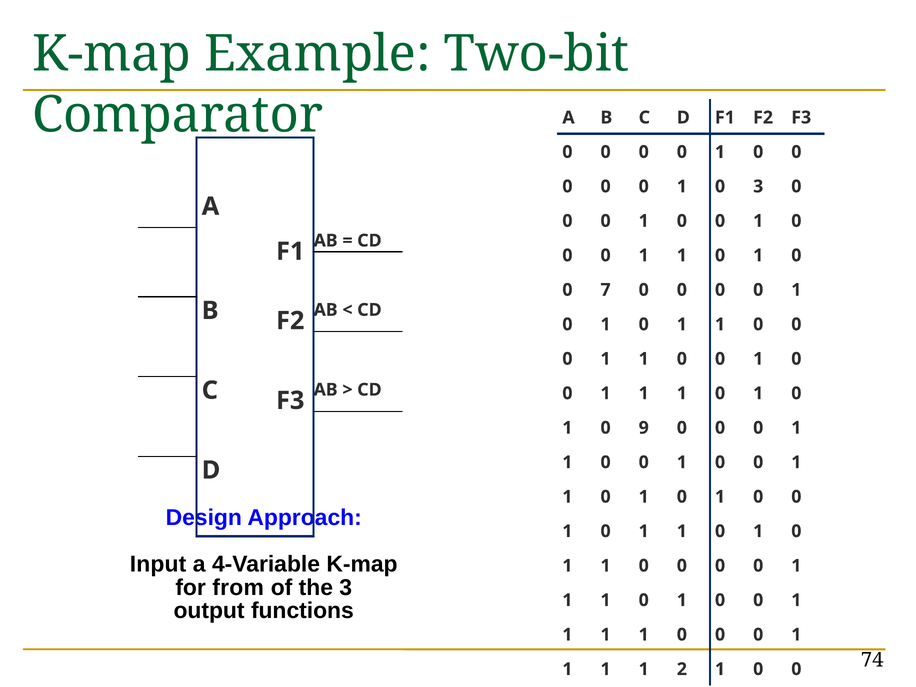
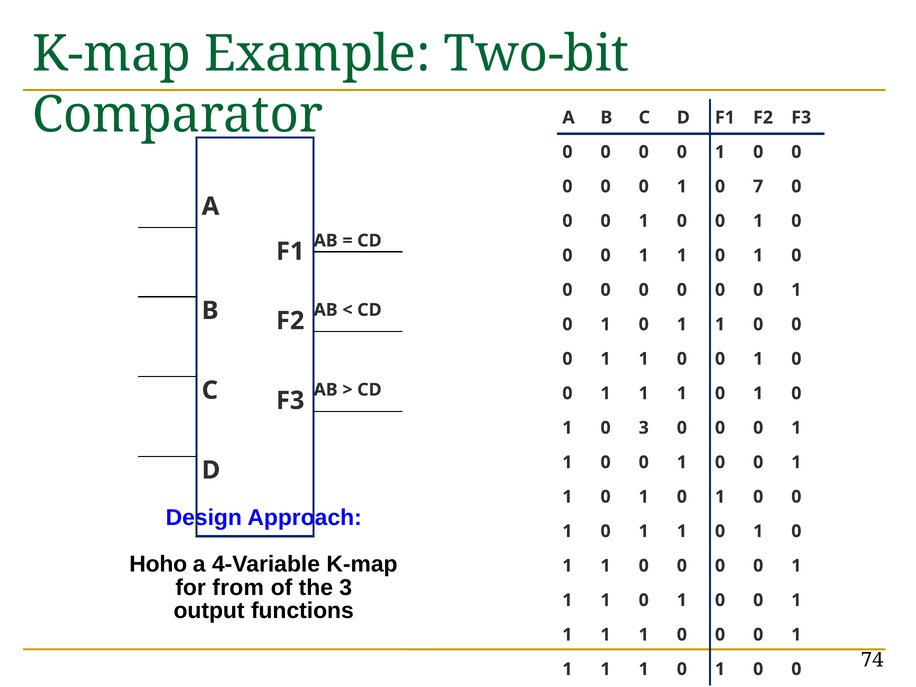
0 3: 3 -> 7 (758, 186)
7: 7 -> 0 (606, 290)
0 9: 9 -> 3 (644, 428)
Input: Input -> Hoho (158, 564)
2: 2 -> 0 (682, 669)
